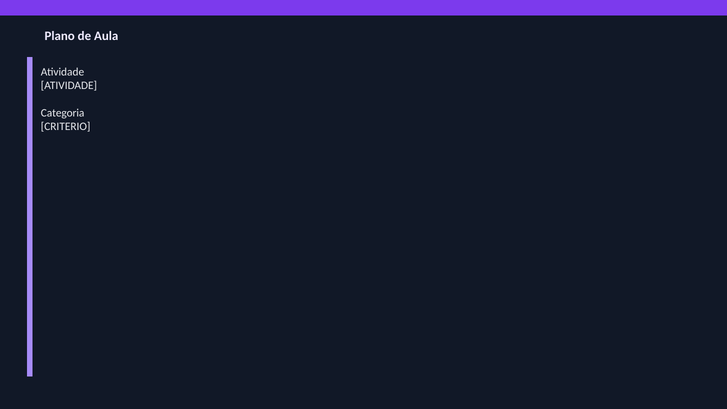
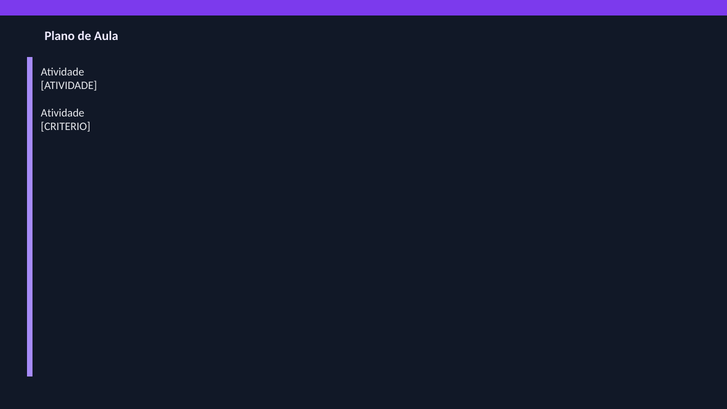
Categoria: Categoria -> Atividade (63, 113)
